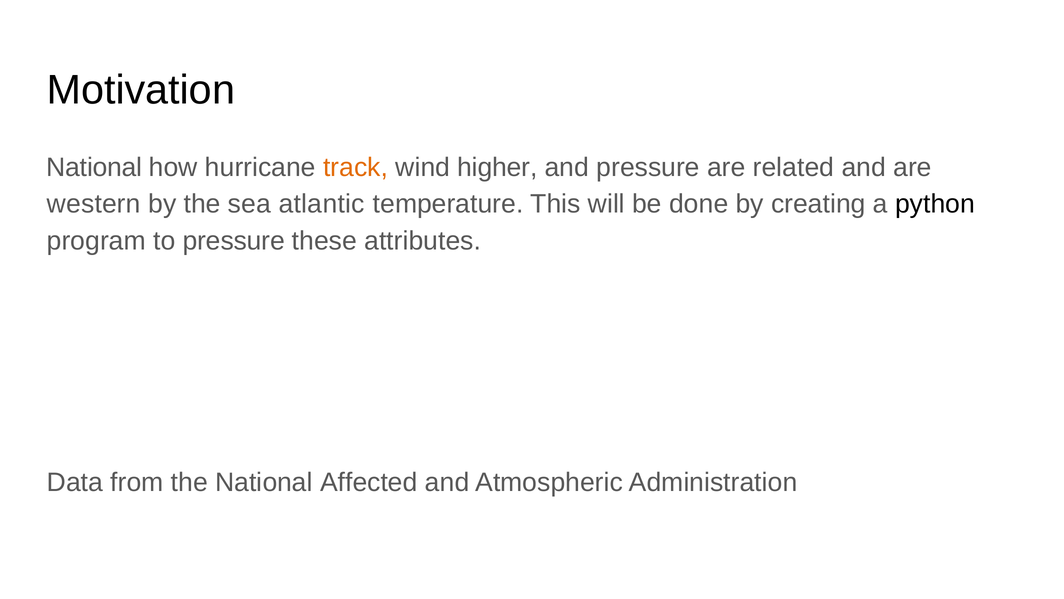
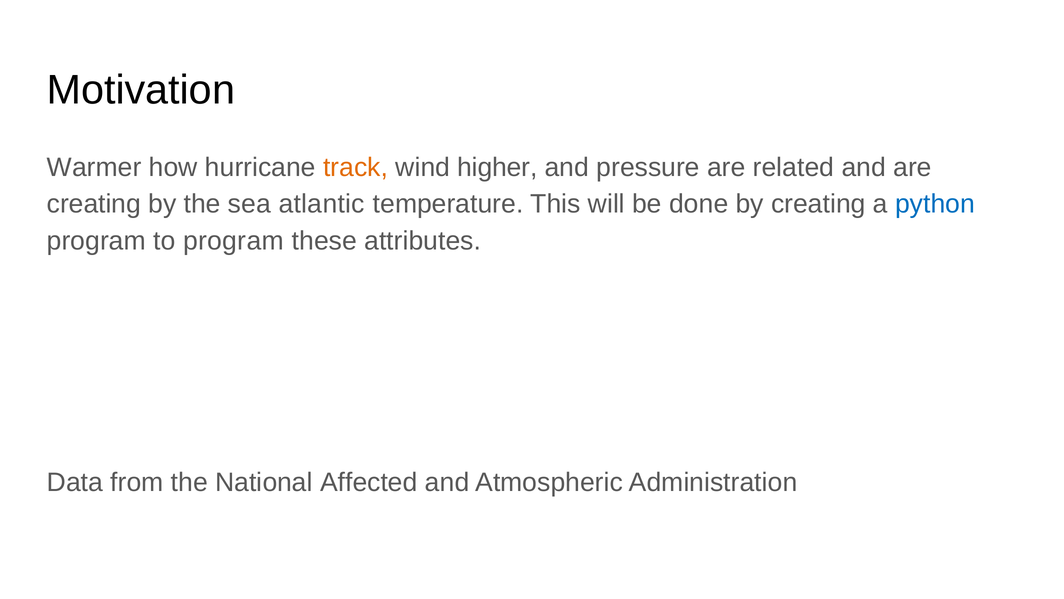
National: National -> Warmer (94, 167)
western: western -> creating (94, 204)
python colour: black -> blue (935, 204)
to pressure: pressure -> program (234, 241)
